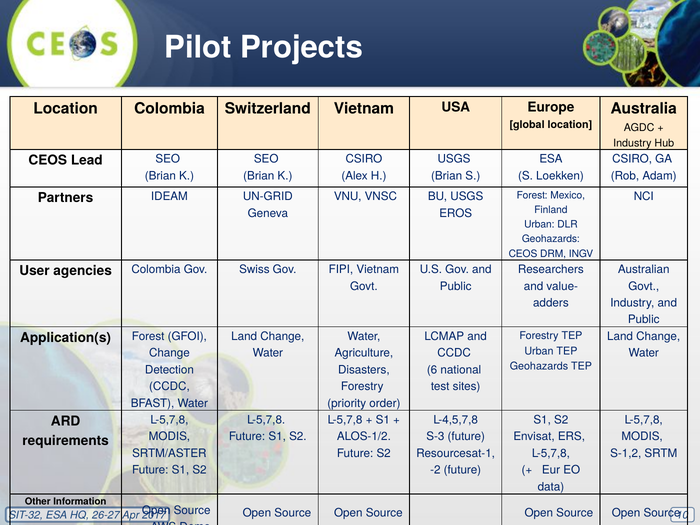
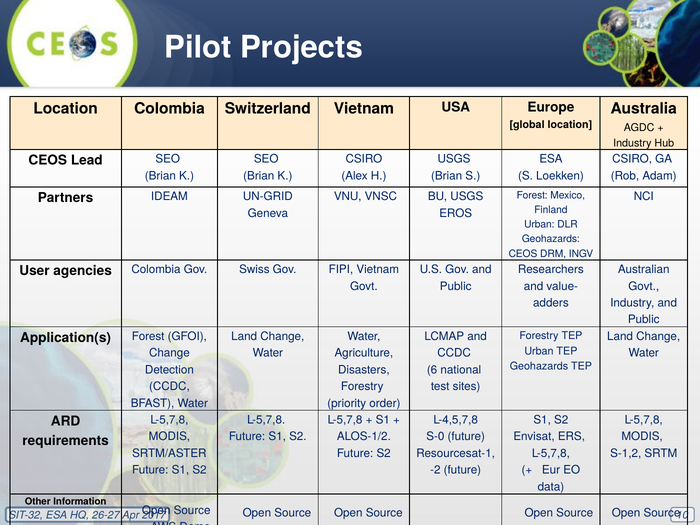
S-3: S-3 -> S-0 (435, 437)
